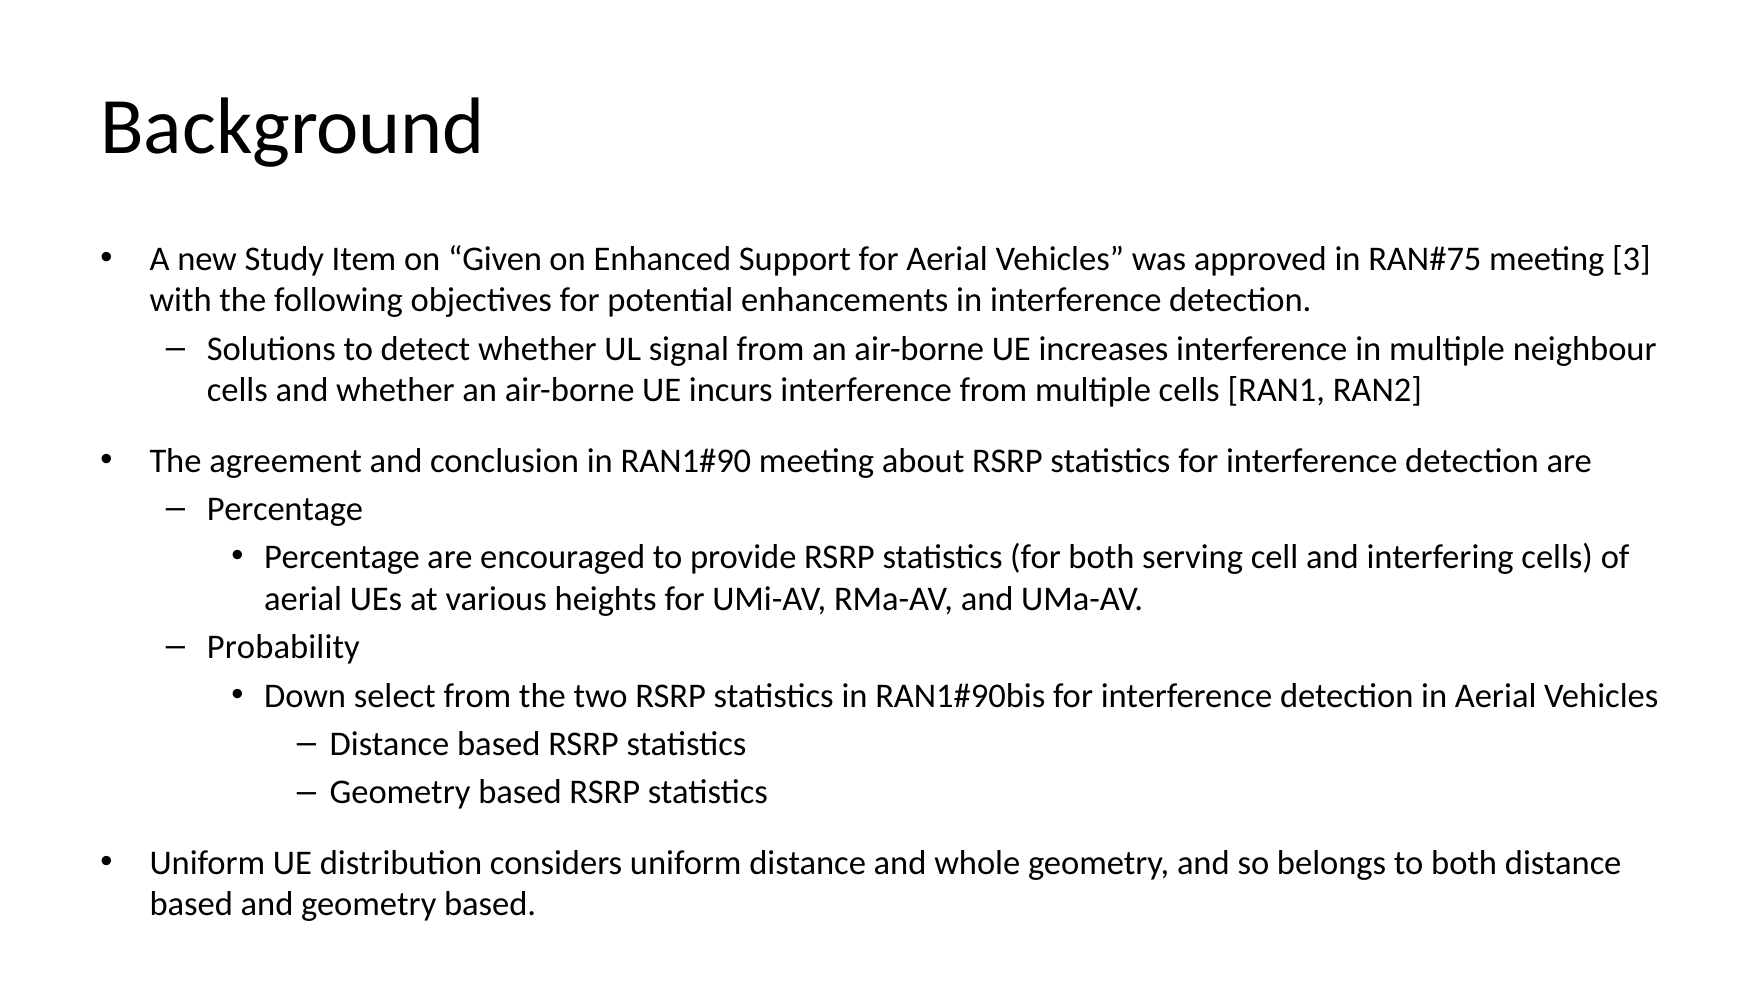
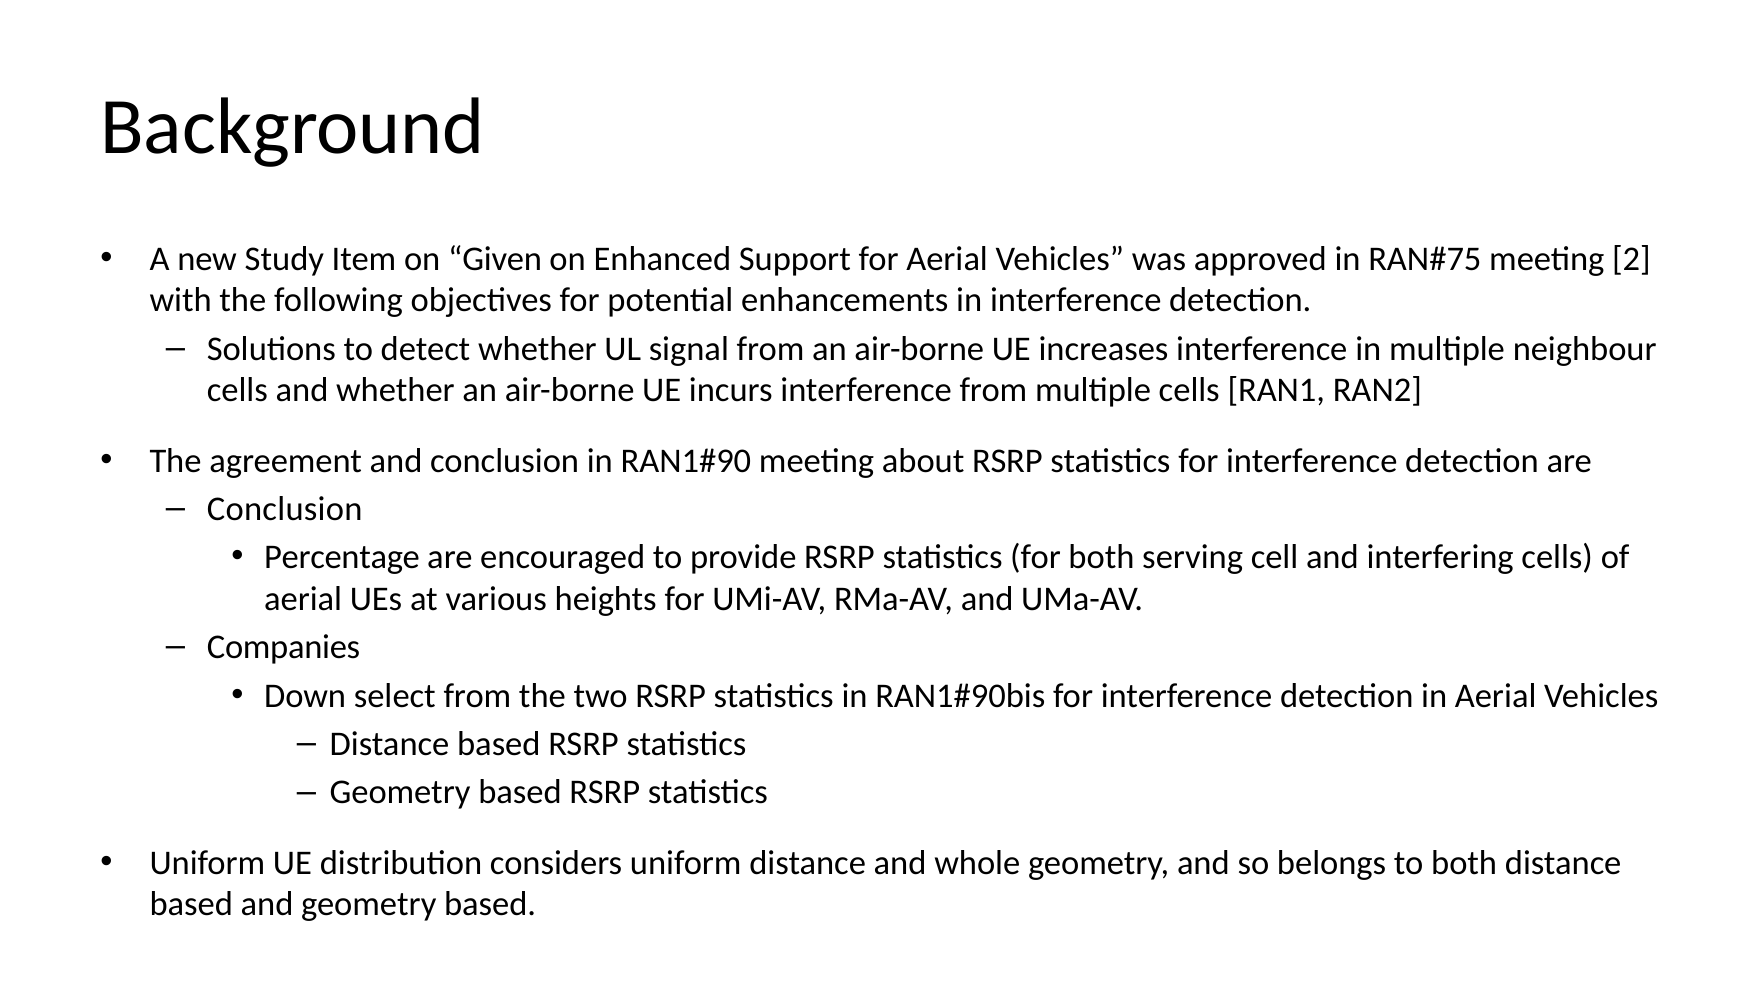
3: 3 -> 2 (1631, 259)
Percentage: Percentage -> Conclusion (285, 509)
Probability: Probability -> Companies (284, 647)
